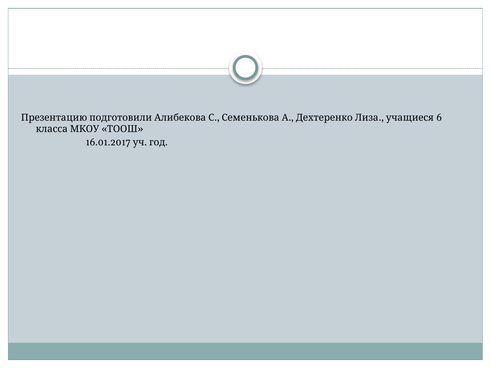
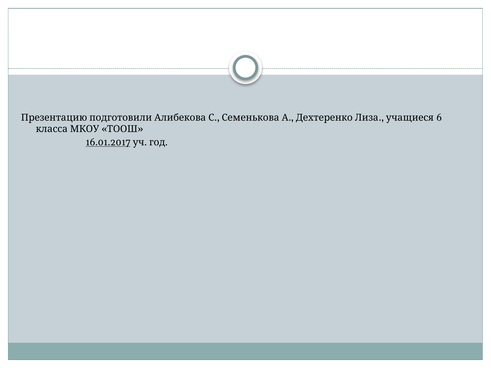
16.01.2017 underline: none -> present (108, 143)
